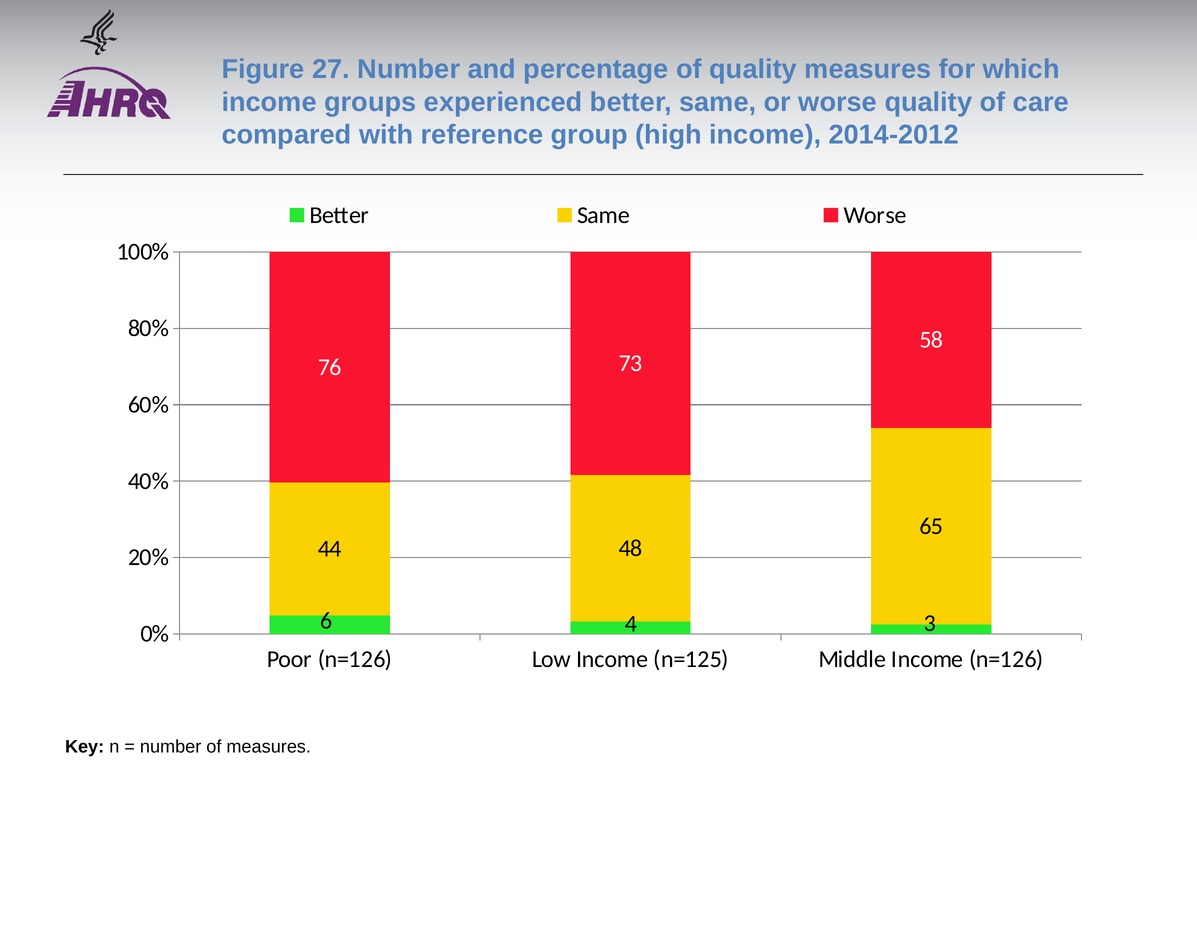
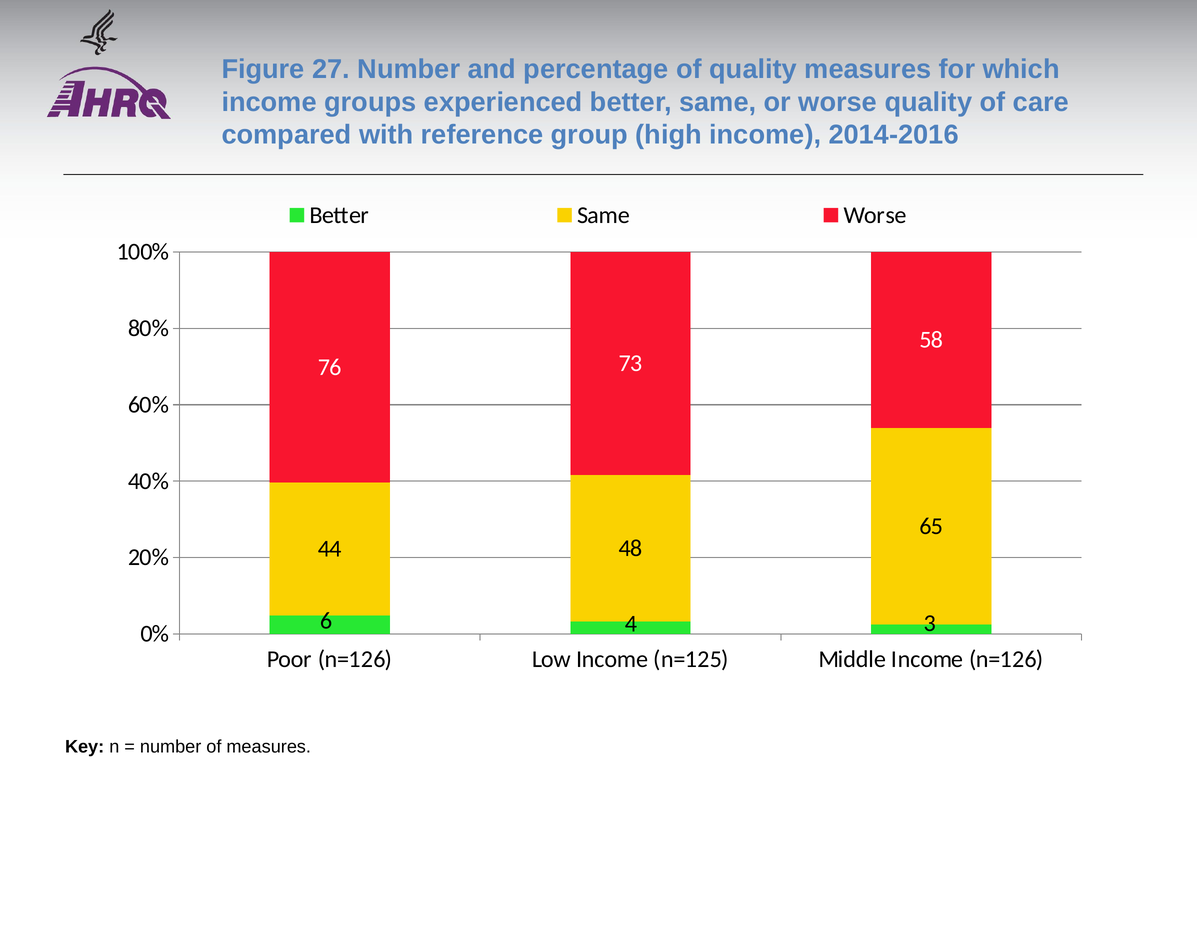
2014-2012: 2014-2012 -> 2014-2016 (894, 135)
